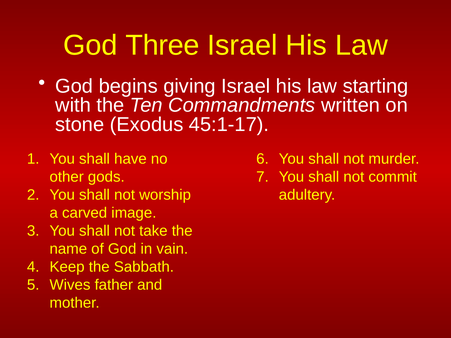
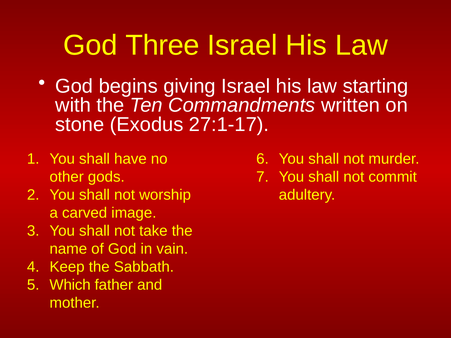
45:1-17: 45:1-17 -> 27:1-17 (229, 125)
Wives: Wives -> Which (70, 285)
